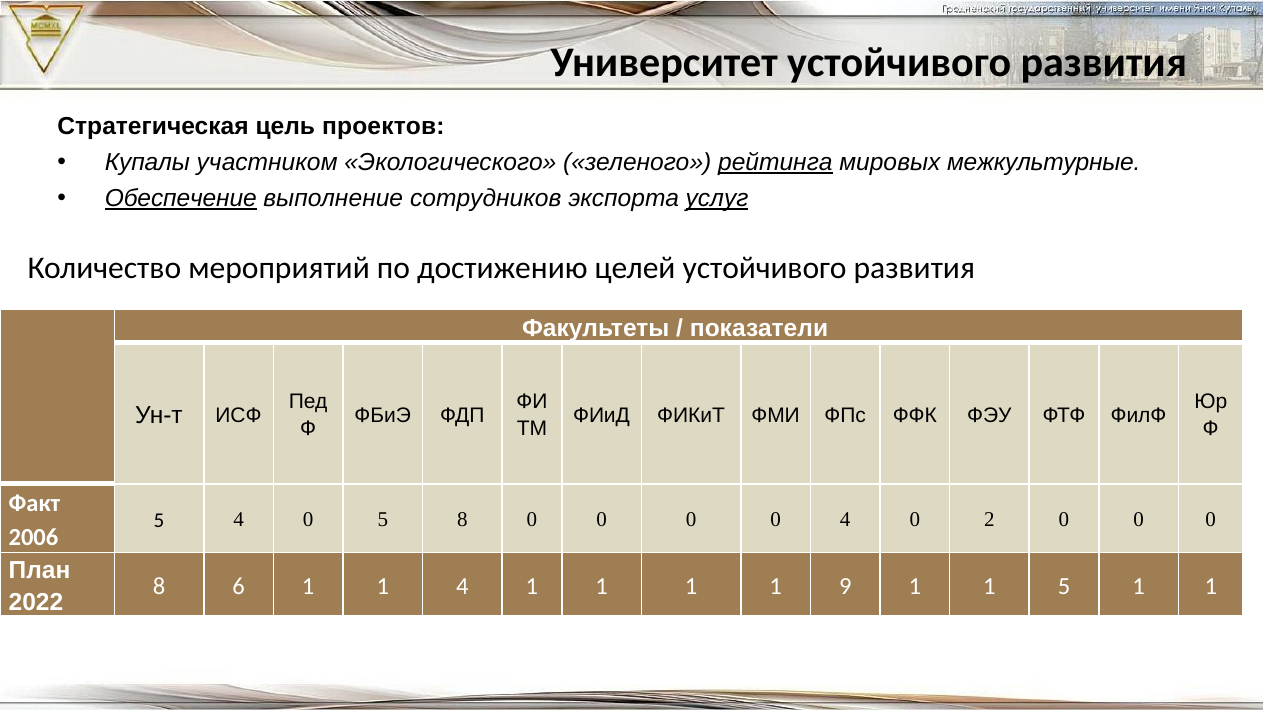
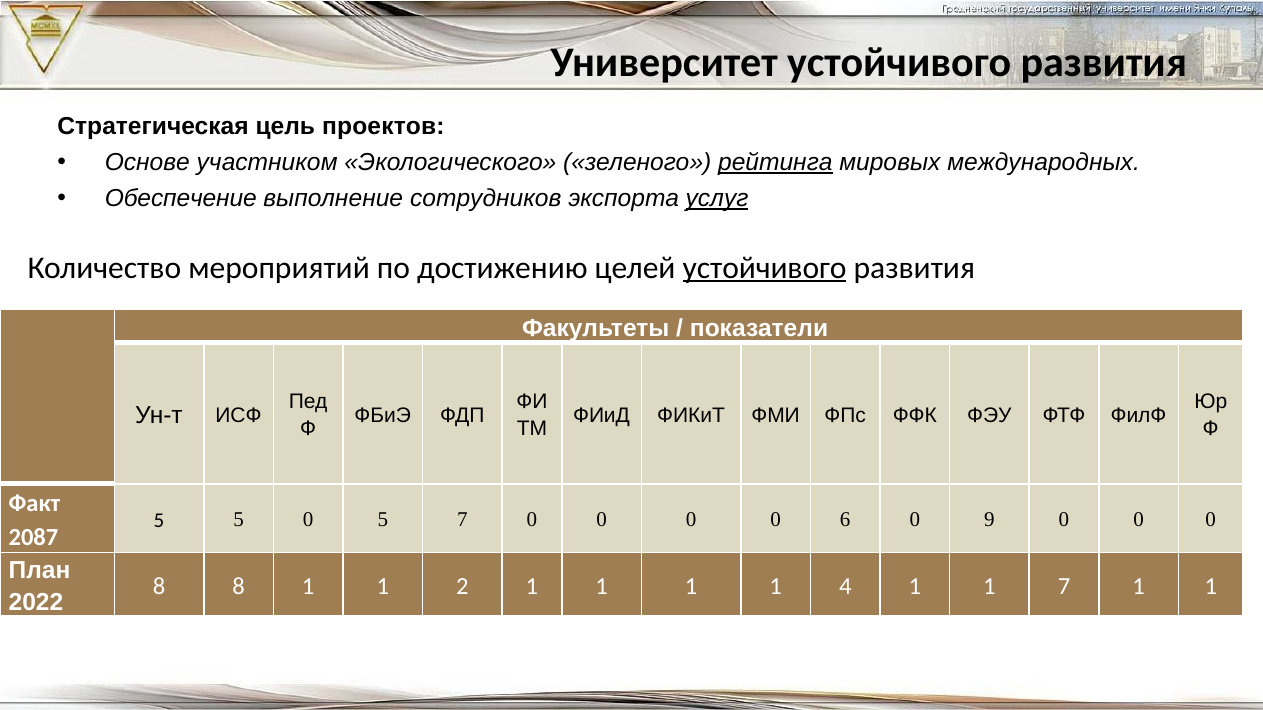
Купалы: Купалы -> Основе (147, 163)
межкультурные: межкультурные -> международных (1044, 163)
Обеспечение underline: present -> none (181, 199)
устойчивого underline: none -> present (765, 268)
5 4: 4 -> 5 (239, 520)
5 8: 8 -> 7 (462, 520)
0 4: 4 -> 6 (845, 520)
2: 2 -> 9 (989, 520)
2006: 2006 -> 2087 (33, 538)
8 6: 6 -> 8 (239, 587)
1 4: 4 -> 2 (462, 587)
9: 9 -> 4 (845, 587)
1 5: 5 -> 7 (1064, 587)
